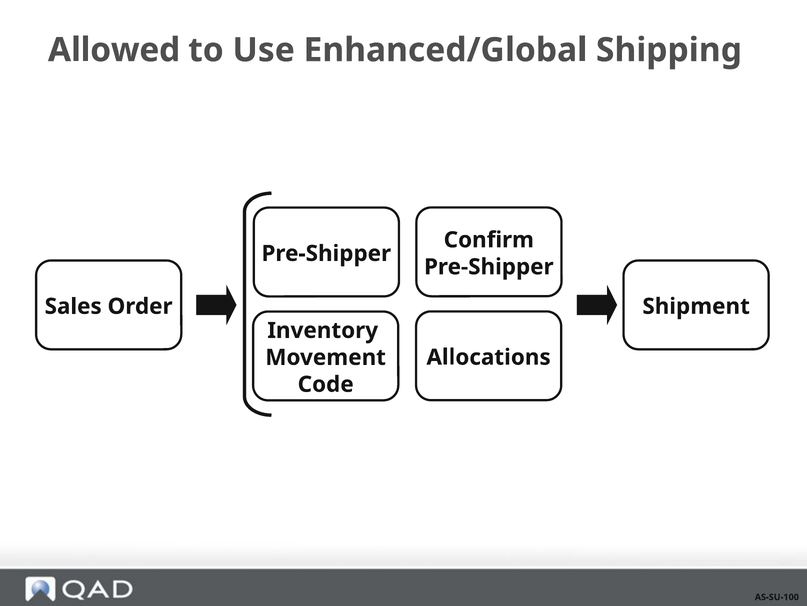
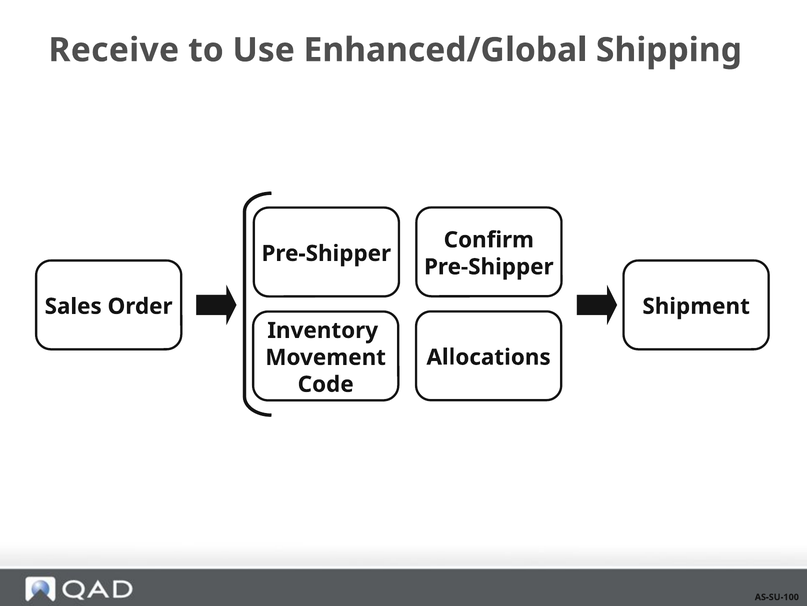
Allowed: Allowed -> Receive (114, 50)
